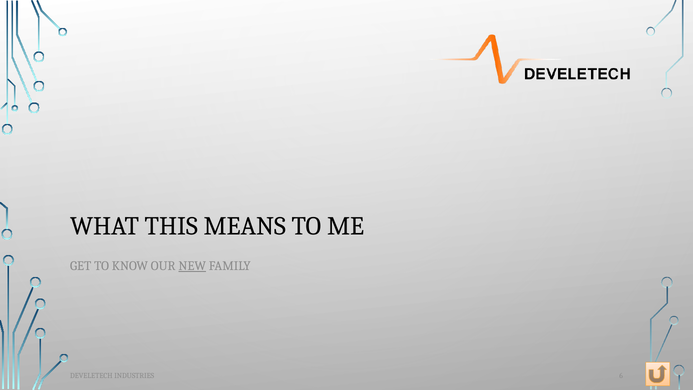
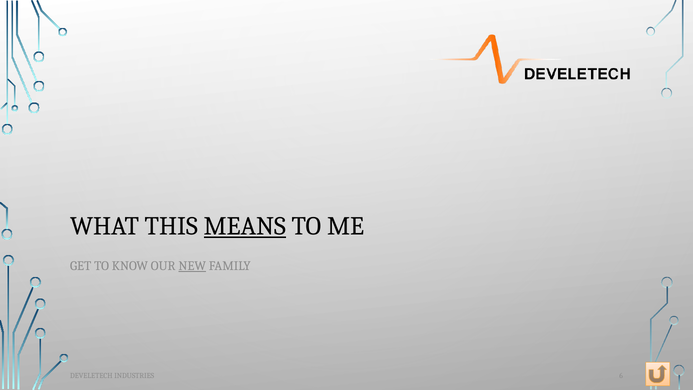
MEANS underline: none -> present (245, 226)
